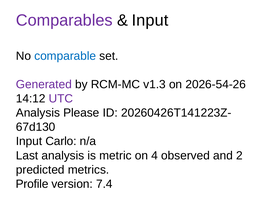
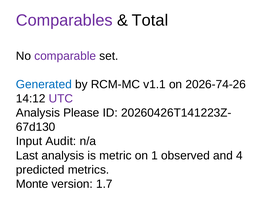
Input: Input -> Total (150, 20)
comparable colour: blue -> purple (65, 56)
Generated colour: purple -> blue (44, 84)
v1.3: v1.3 -> v1.1 (155, 84)
2026-54-26: 2026-54-26 -> 2026-74-26 (216, 84)
Carlo: Carlo -> Audit (61, 141)
4: 4 -> 1 (155, 155)
2: 2 -> 4 (239, 155)
Profile: Profile -> Monte (32, 183)
7.4: 7.4 -> 1.7 (104, 183)
